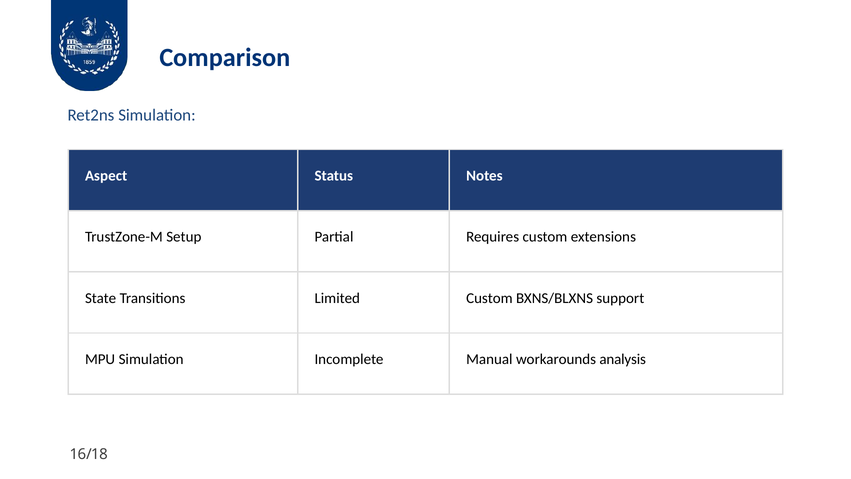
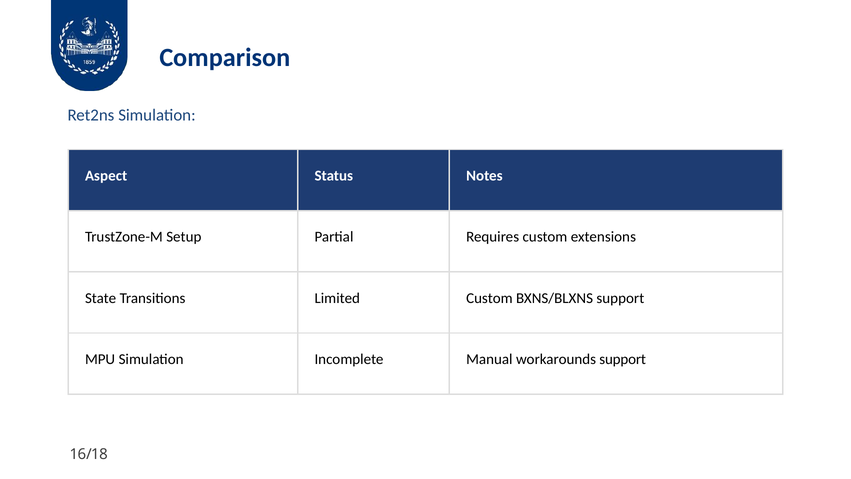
workarounds analysis: analysis -> support (623, 359)
